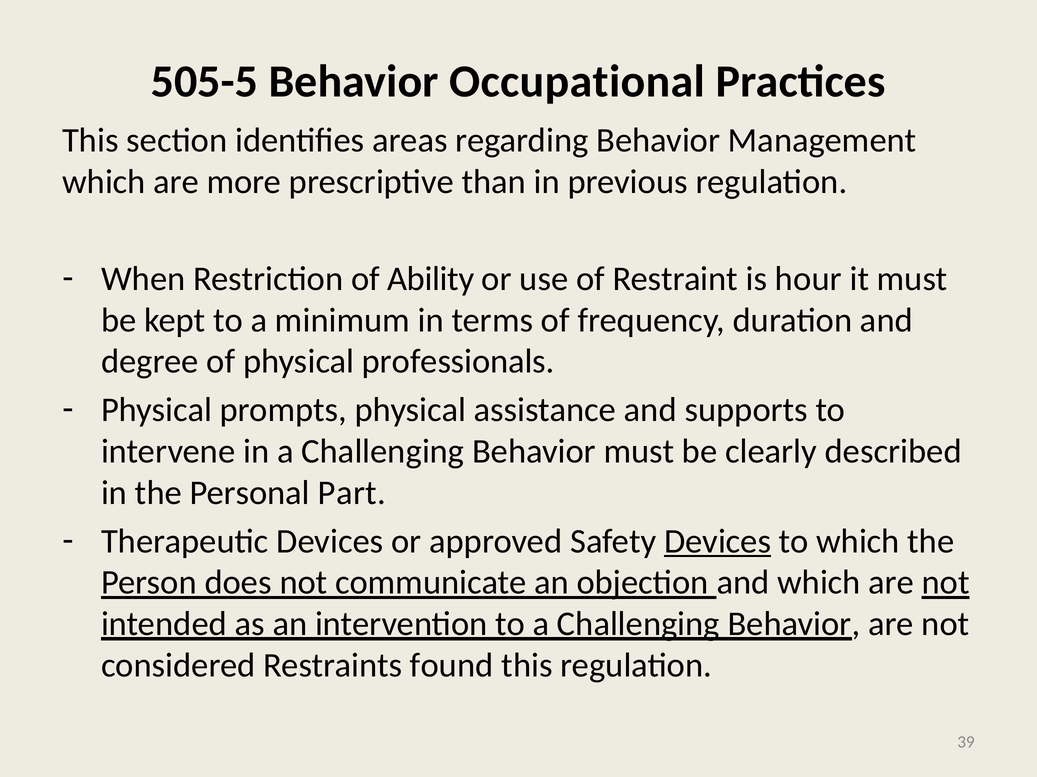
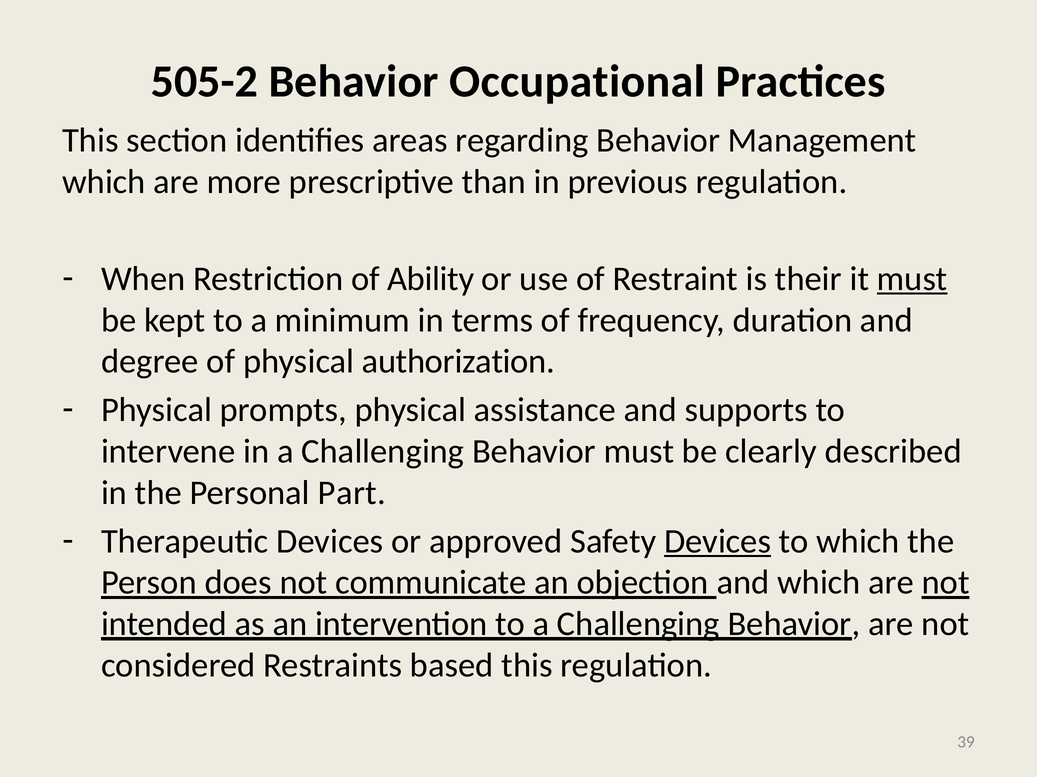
505-5: 505-5 -> 505-2 (204, 82)
hour: hour -> their (808, 279)
must underline: none -> present (912, 279)
professionals: professionals -> authorization (458, 362)
found: found -> based (452, 666)
